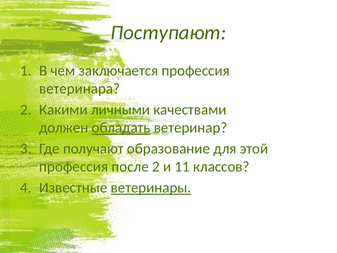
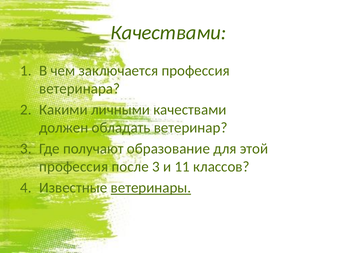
Поступают: Поступают -> Качествами (168, 33)
обладать underline: present -> none (121, 128)
после 2: 2 -> 3 (156, 167)
